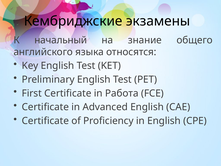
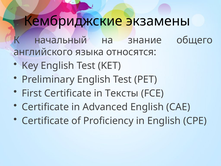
Работа: Работа -> Тексты (122, 93)
